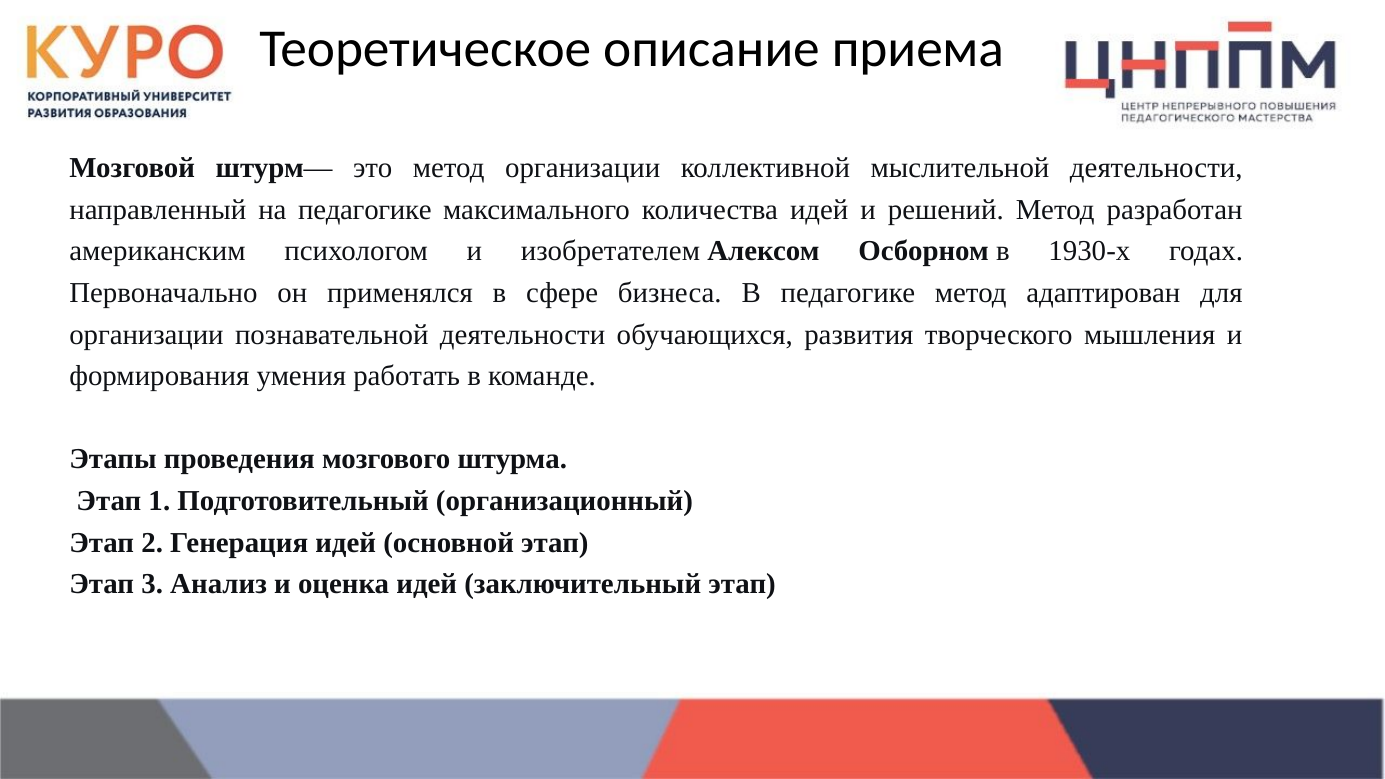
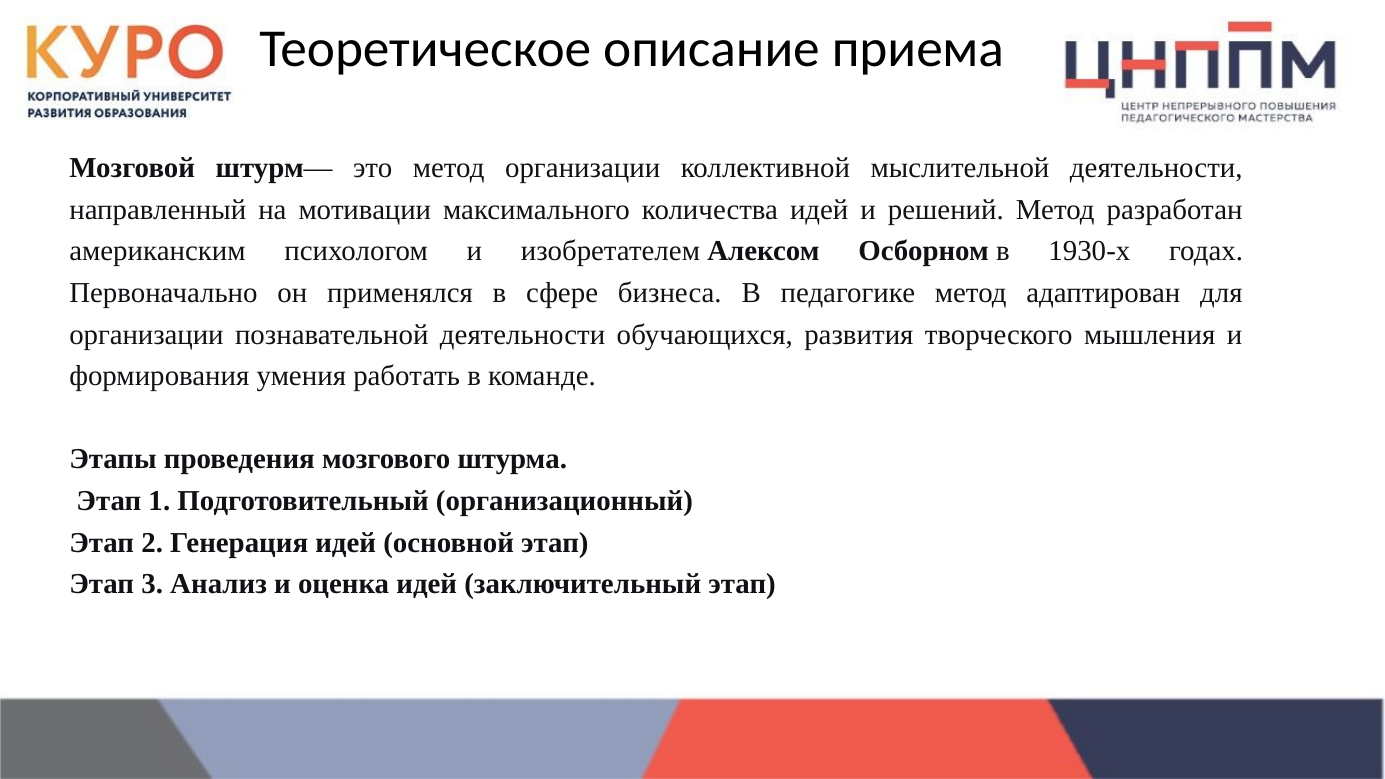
на педагогике: педагогике -> мотивации (365, 210)
